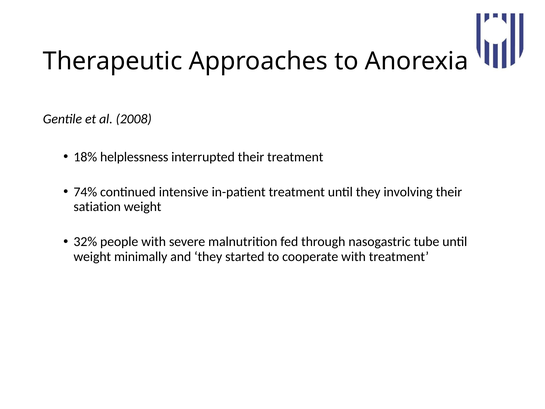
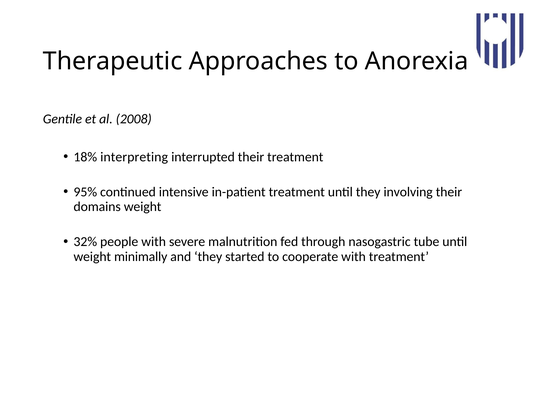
helplessness: helplessness -> interpreting (134, 157)
74%: 74% -> 95% (85, 192)
satiation: satiation -> domains (97, 207)
